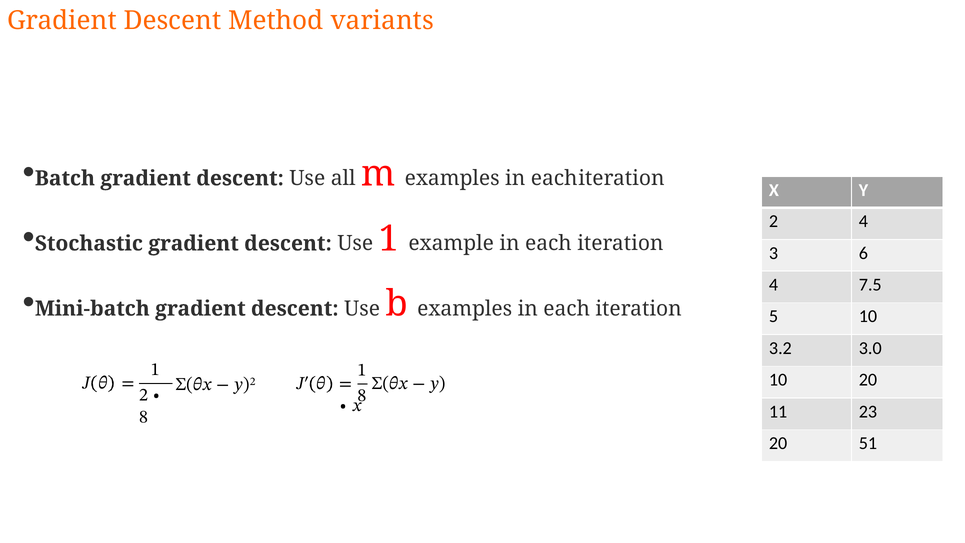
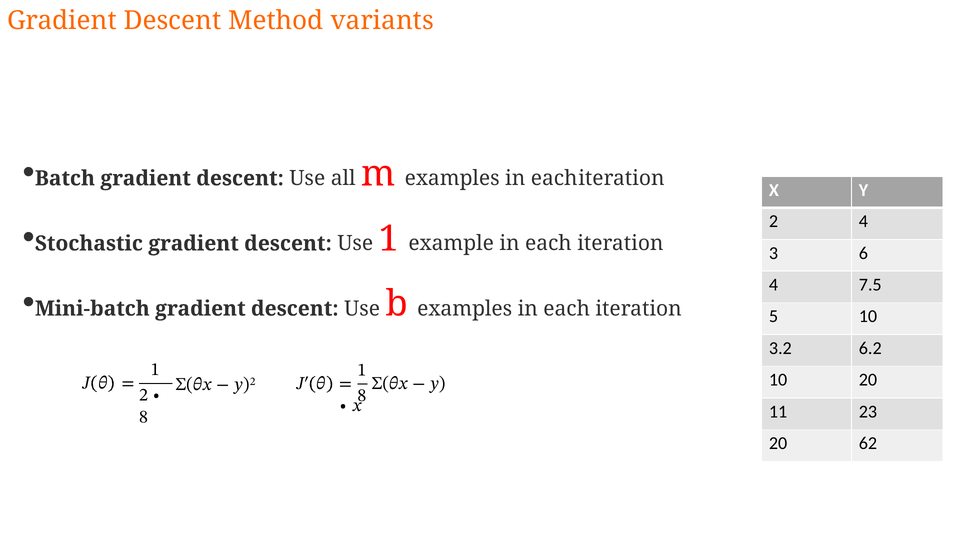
3.0: 3.0 -> 6.2 (870, 348)
51: 51 -> 62 (868, 443)
